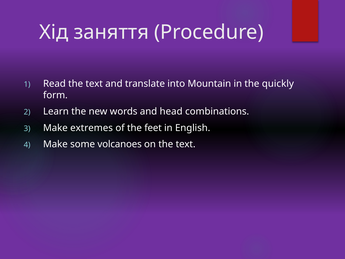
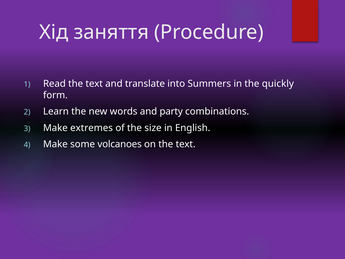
Mountain: Mountain -> Summers (209, 84)
head: head -> party (171, 111)
feet: feet -> size (153, 128)
